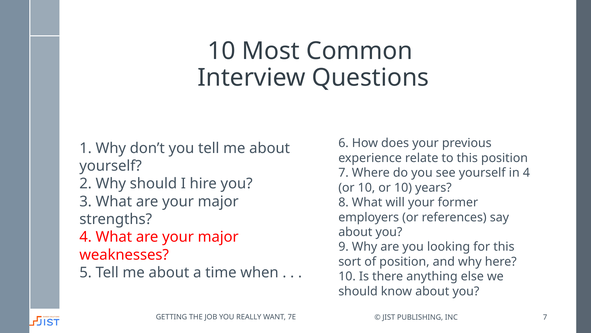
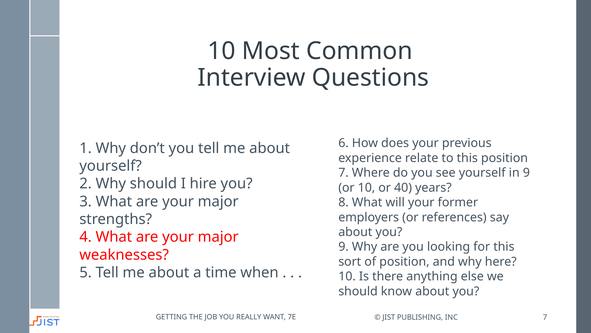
in 4: 4 -> 9 (526, 173)
10 or 10: 10 -> 40 (403, 187)
